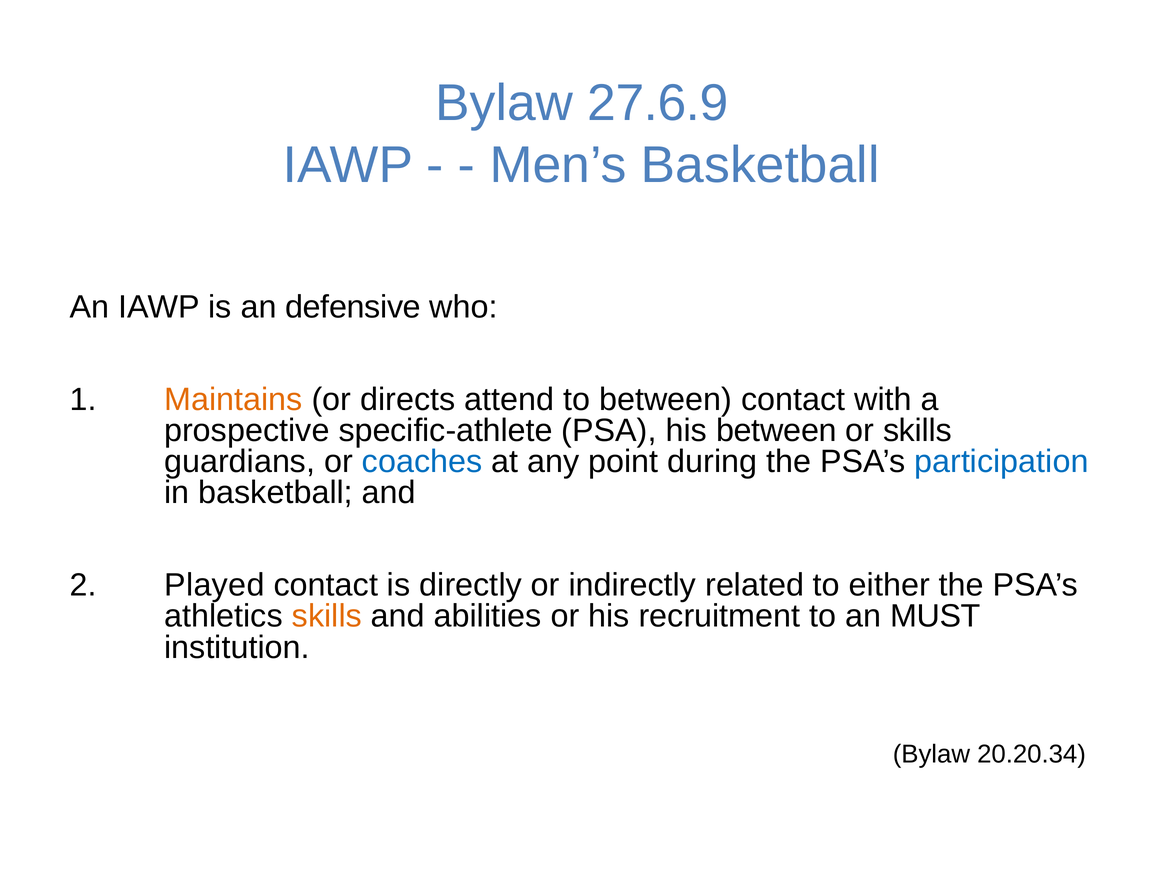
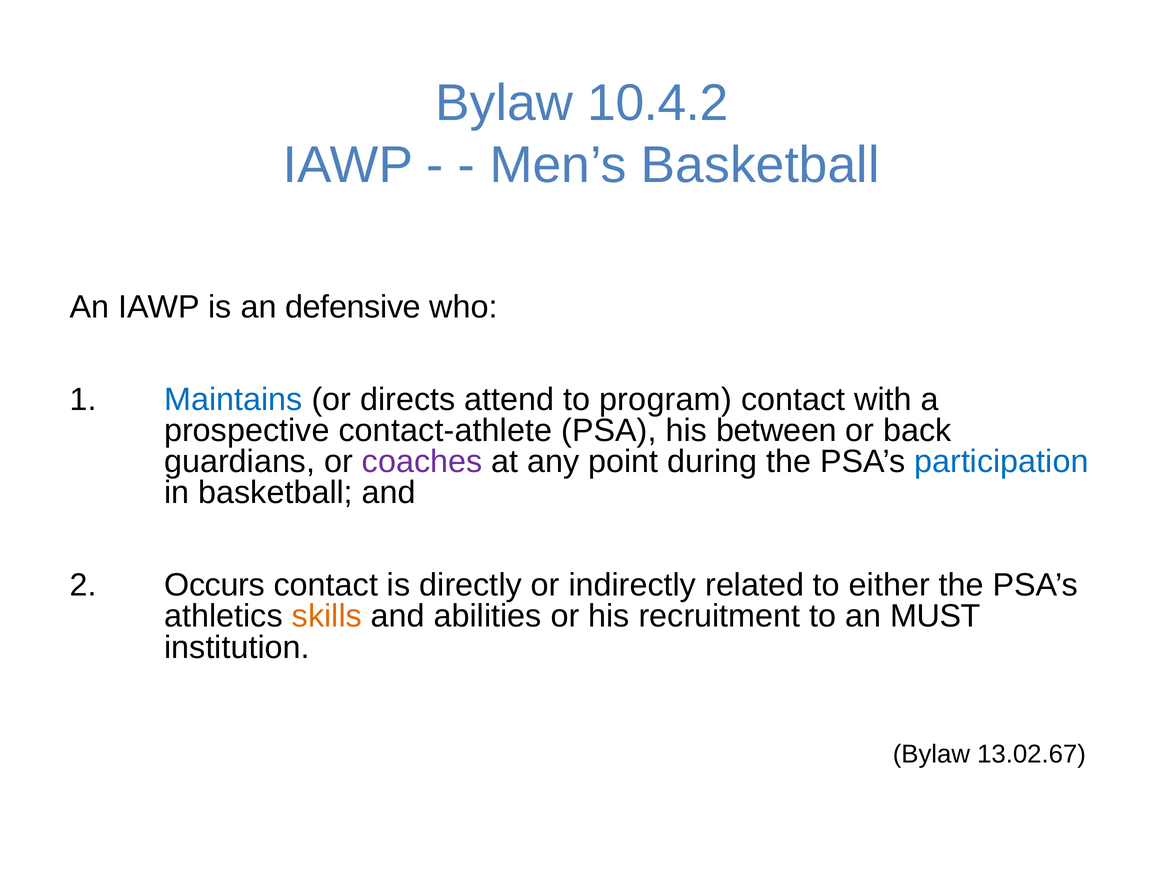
27.6.9: 27.6.9 -> 10.4.2 (658, 103)
Maintains colour: orange -> blue (233, 400)
to between: between -> program (666, 400)
specific-athlete: specific-athlete -> contact-athlete (445, 431)
or skills: skills -> back (917, 431)
coaches colour: blue -> purple (422, 462)
Played: Played -> Occurs (215, 585)
20.20.34: 20.20.34 -> 13.02.67 (1032, 755)
